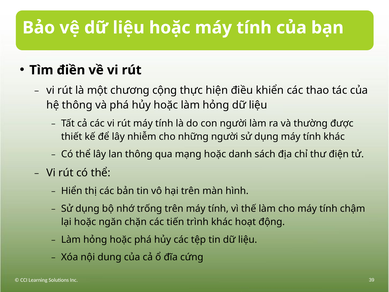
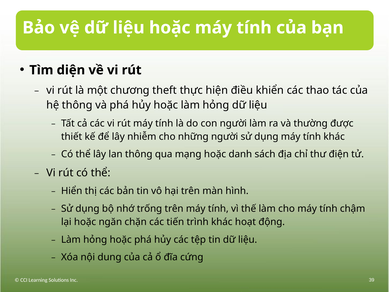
điền: điền -> diện (71, 70)
cộng: cộng -> theft (165, 90)
